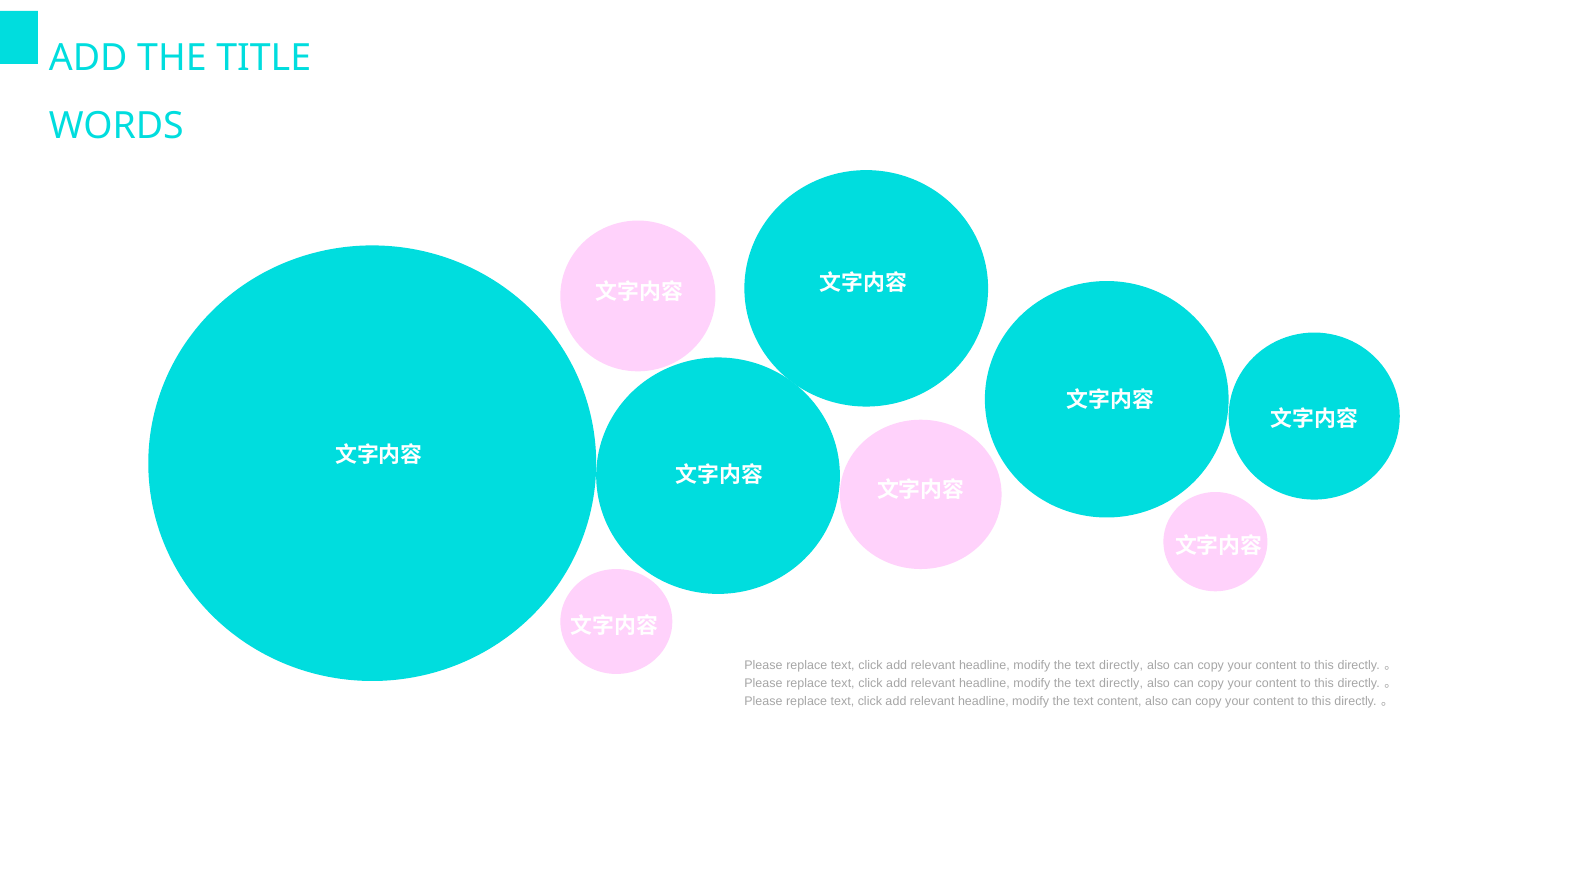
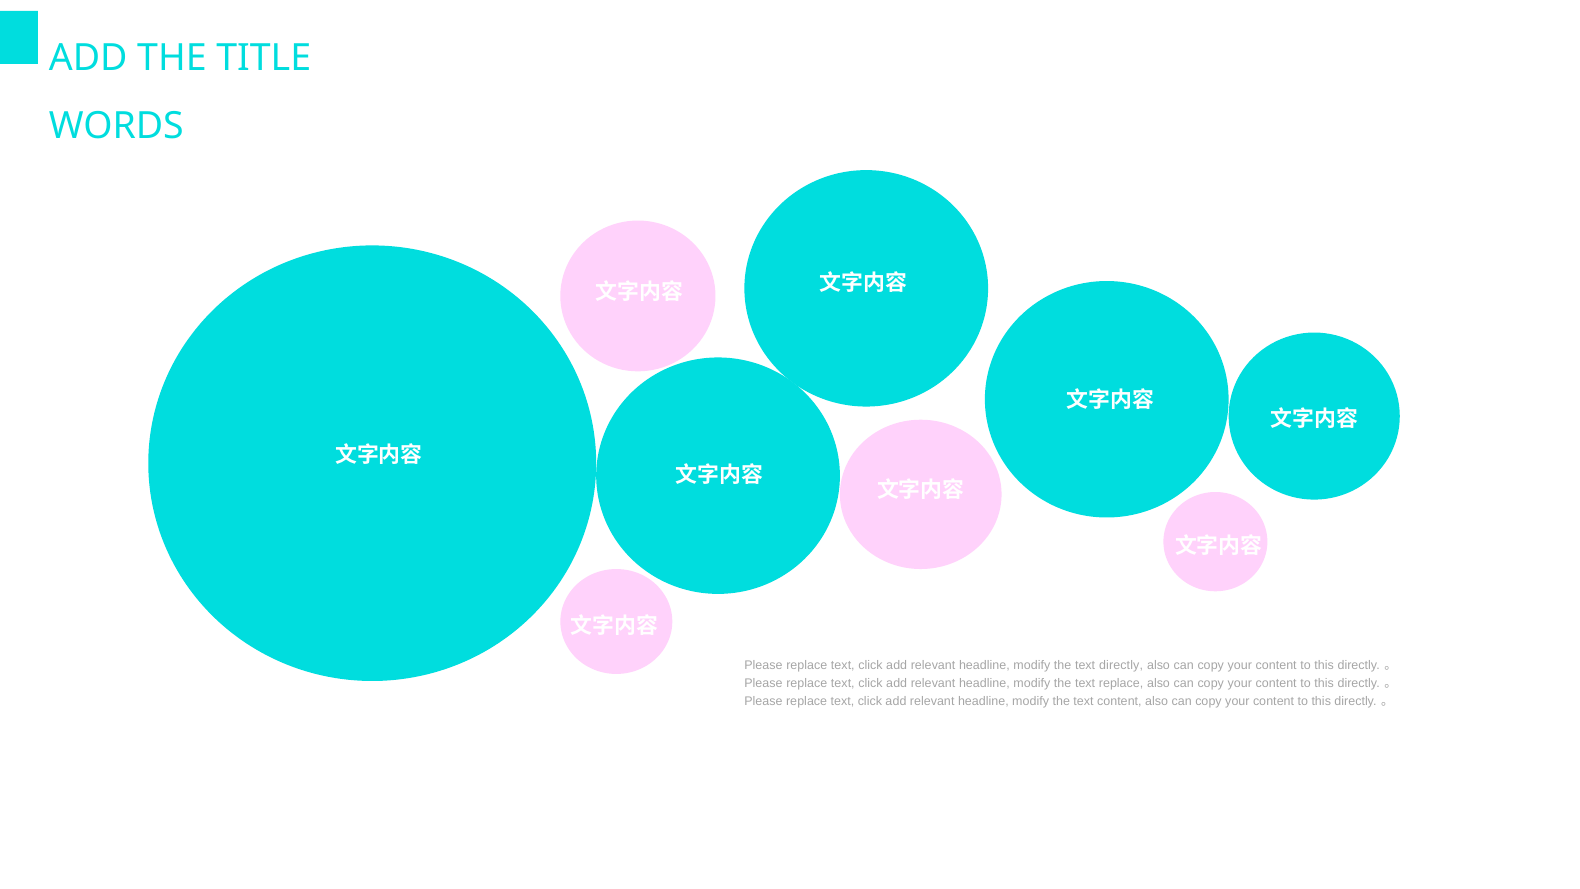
directly: directly -> replace (1121, 683)
